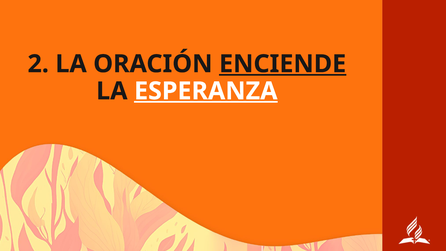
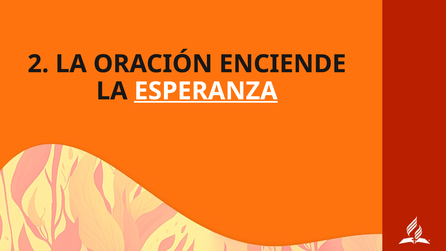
ENCIENDE underline: present -> none (283, 64)
